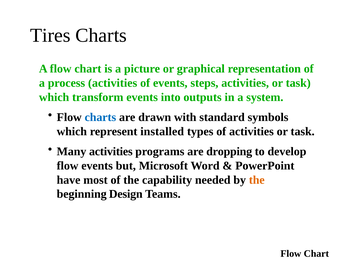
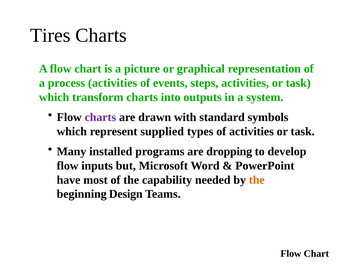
transform events: events -> charts (142, 97)
charts colour: blue -> purple (100, 117)
installed: installed -> supplied (162, 132)
Many activities: activities -> installed (111, 152)
flow events: events -> inputs (97, 166)
